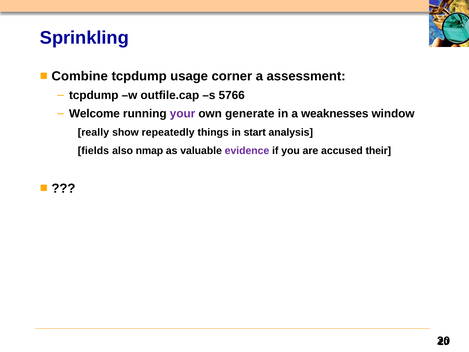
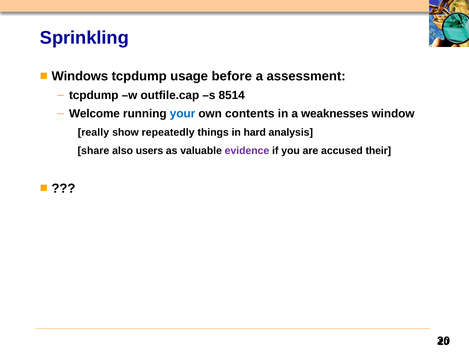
Combine: Combine -> Windows (80, 76)
corner: corner -> before (232, 76)
5766: 5766 -> 8514 (232, 95)
your colour: purple -> blue (183, 113)
generate: generate -> contents (250, 113)
start: start -> hard (255, 132)
fields: fields -> share (93, 151)
nmap: nmap -> users (149, 151)
